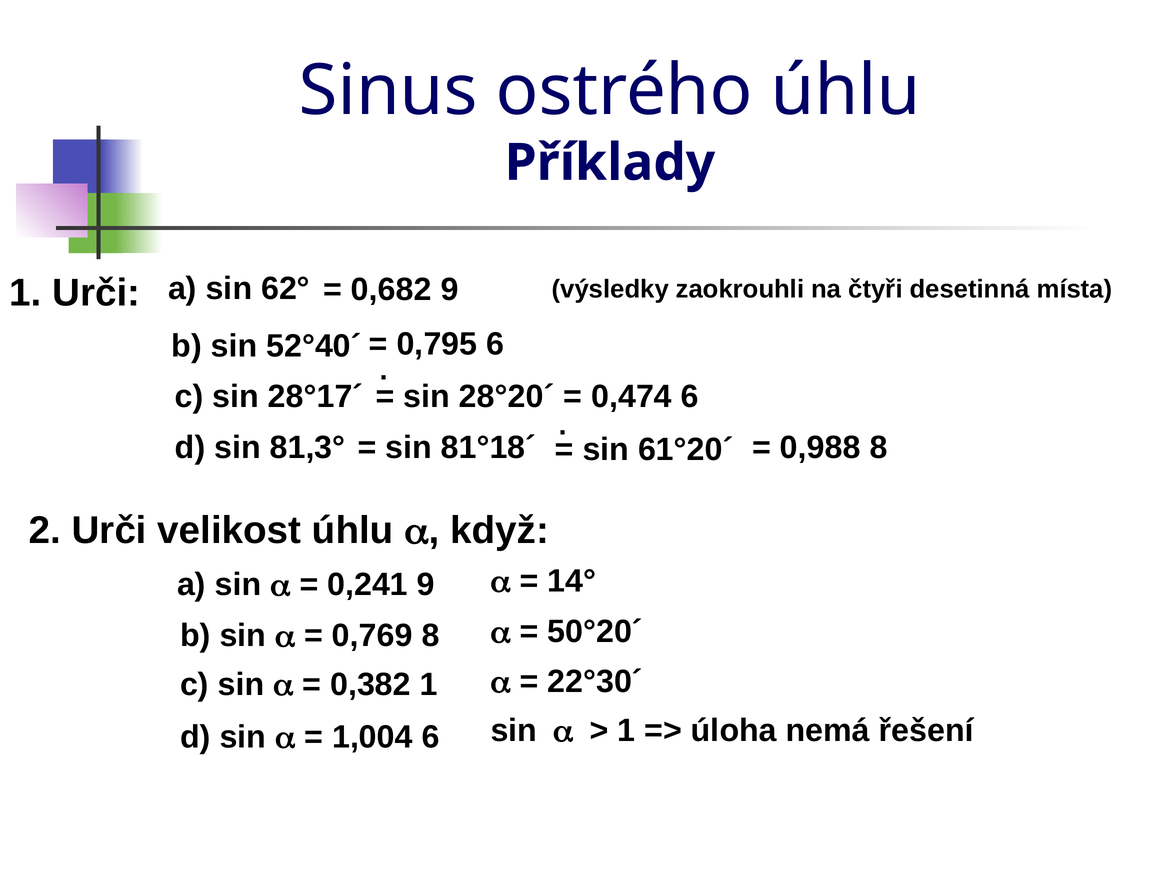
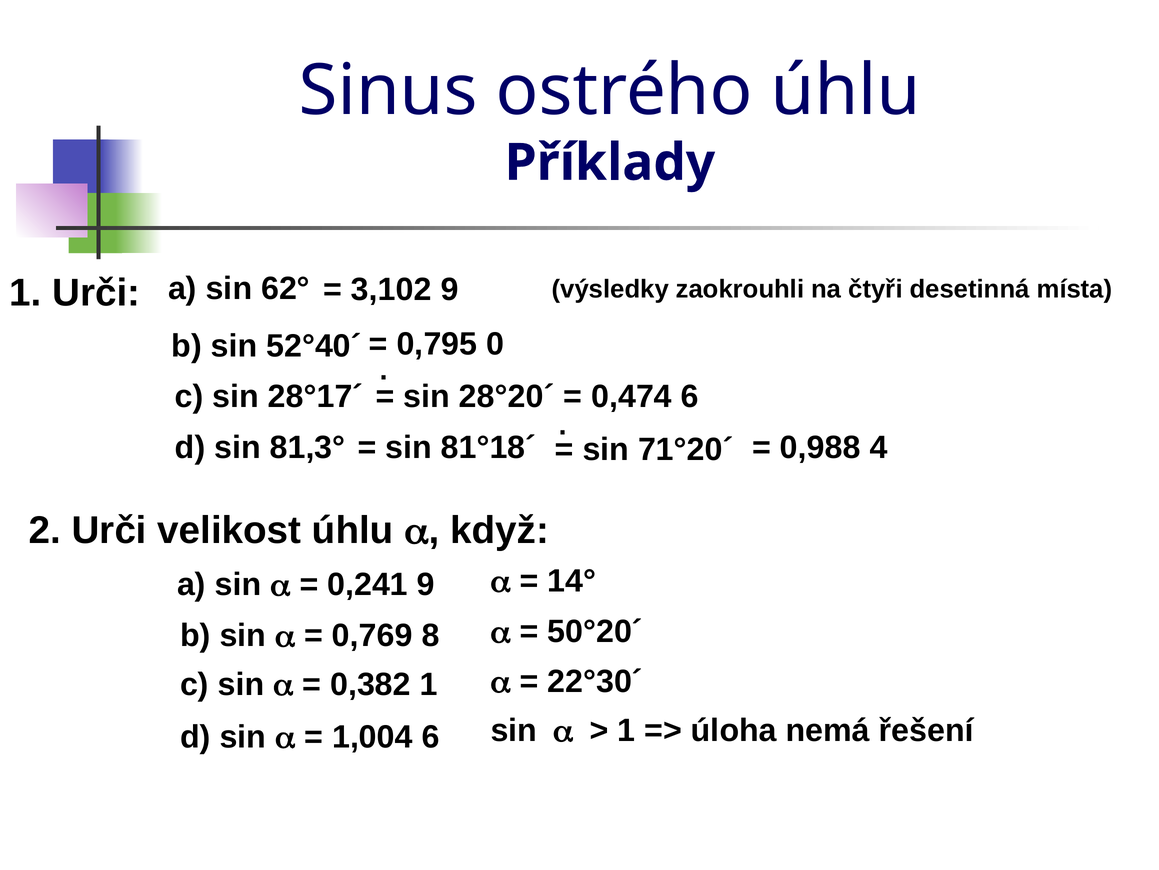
0,682: 0,682 -> 3,102 (391, 290)
0,795 6: 6 -> 0 (495, 344)
61°20´: 61°20´ -> 71°20´ (686, 449)
0,988 8: 8 -> 4 (878, 447)
